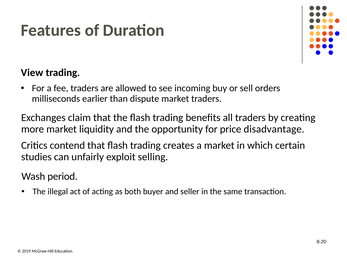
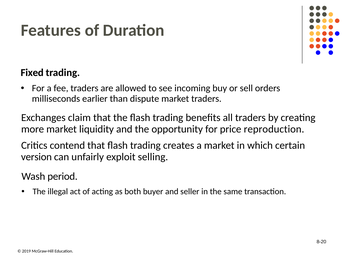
View: View -> Fixed (32, 73)
disadvantage: disadvantage -> reproduction (274, 129)
studies: studies -> version (36, 157)
